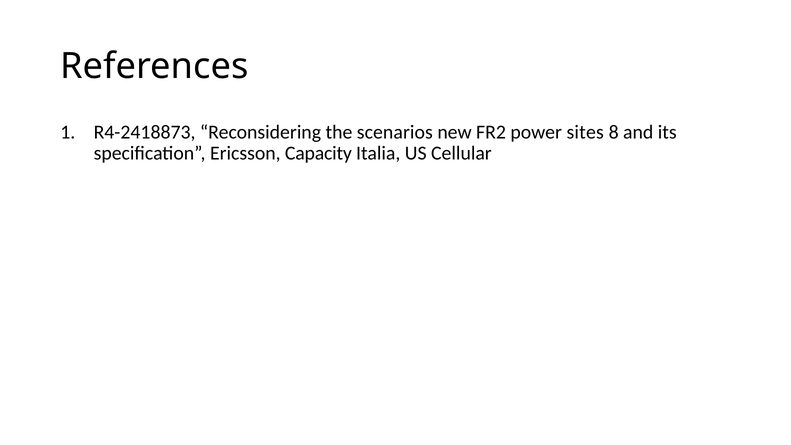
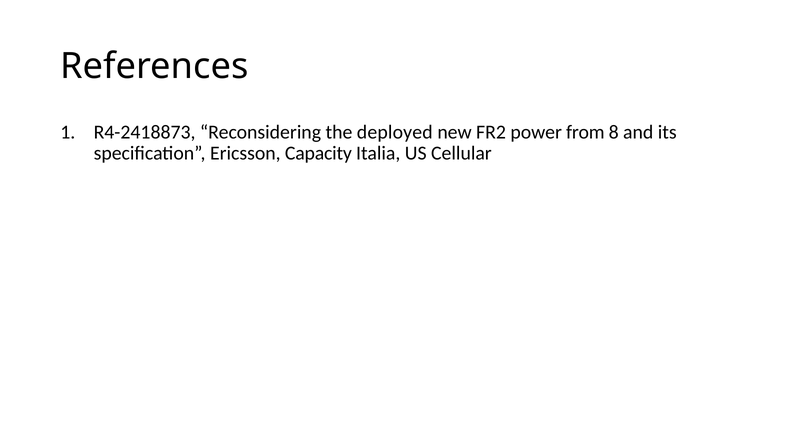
scenarios: scenarios -> deployed (395, 132)
sites: sites -> from (585, 132)
